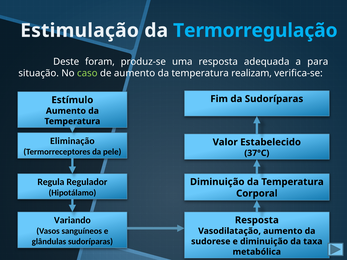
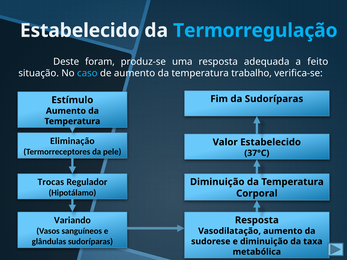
Estimulação: Estimulação -> Estabelecido (80, 31)
para: para -> feito (318, 62)
caso colour: light green -> light blue (87, 73)
realizam: realizam -> trabalho (252, 73)
Regula: Regula -> Trocas (51, 182)
